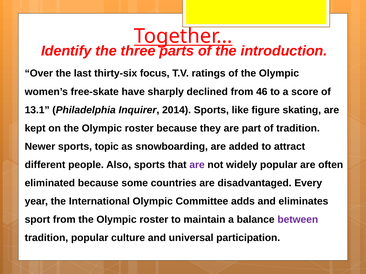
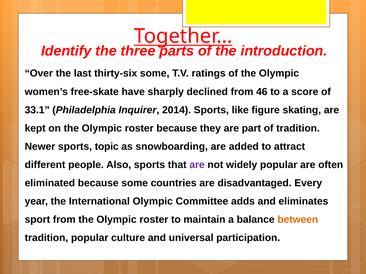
thirty-six focus: focus -> some (155, 74)
13.1: 13.1 -> 33.1 (37, 110)
between colour: purple -> orange (298, 220)
